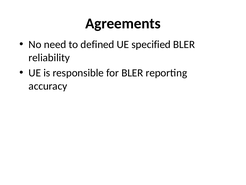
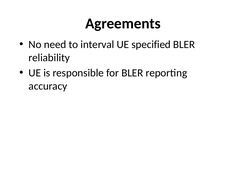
defined: defined -> interval (97, 44)
